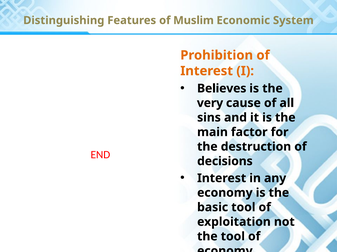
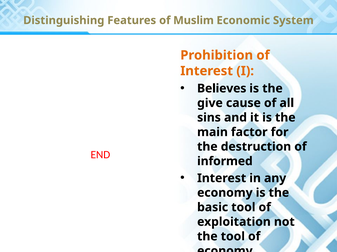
very: very -> give (210, 103)
decisions: decisions -> informed (225, 162)
